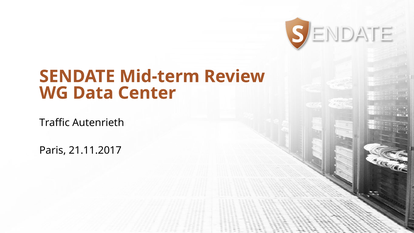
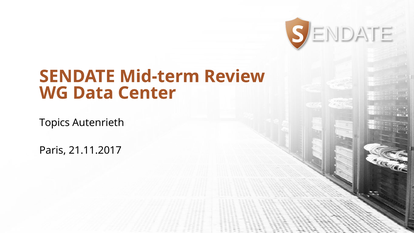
Traffic: Traffic -> Topics (55, 123)
